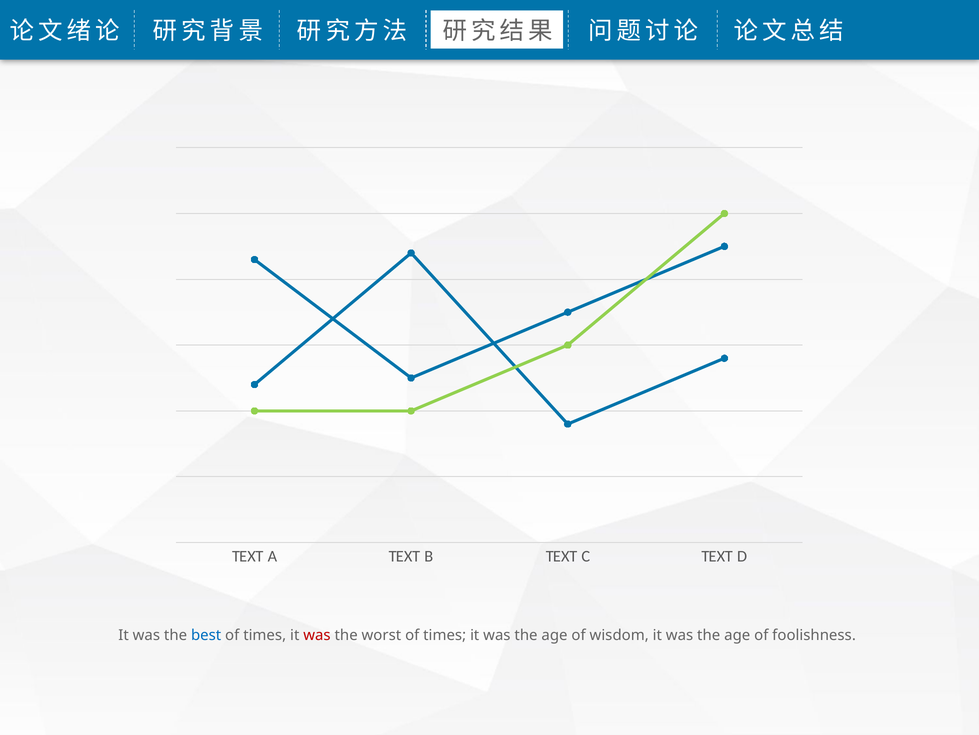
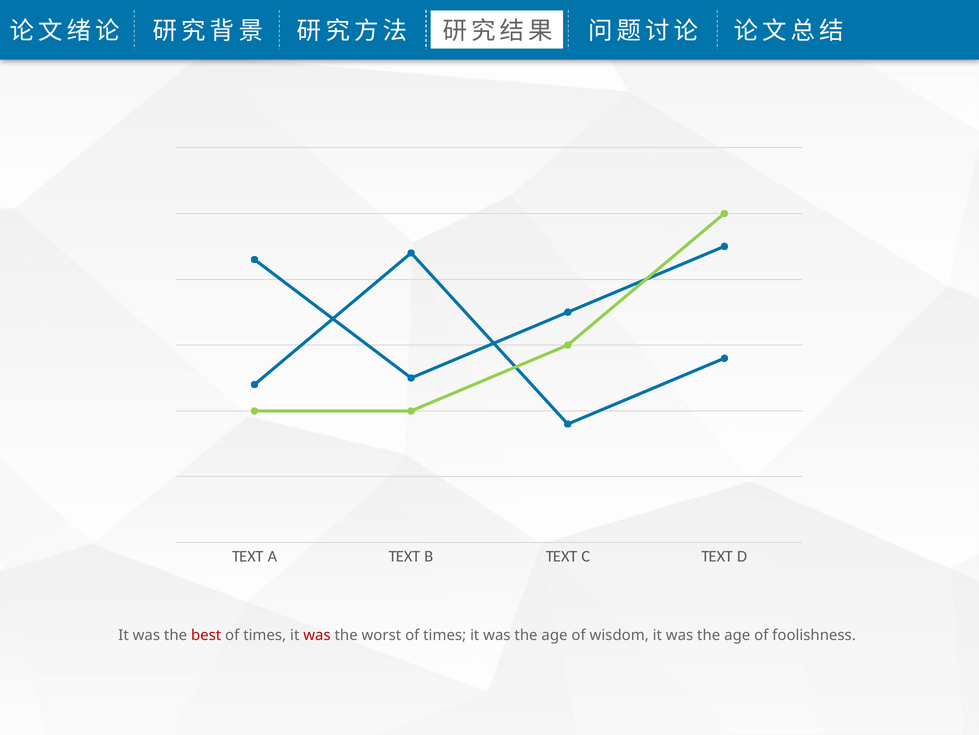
best colour: blue -> red (206, 635)
